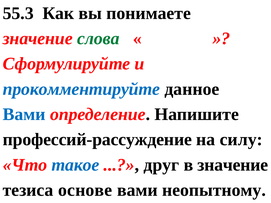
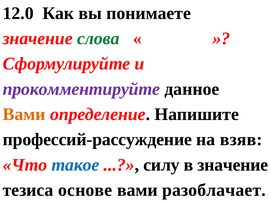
55.3: 55.3 -> 12.0 (18, 13)
прокомментируйте colour: blue -> purple (81, 89)
Вами colour: blue -> orange (24, 114)
силу: силу -> взяв (241, 140)
друг: друг -> силу (161, 165)
неопытному: неопытному -> разоблачает (214, 190)
